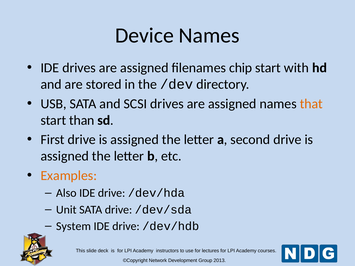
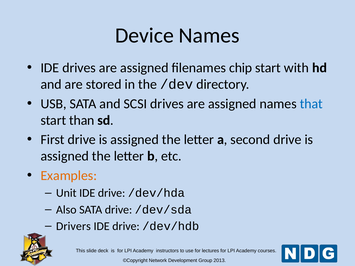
that colour: orange -> blue (311, 104)
Also: Also -> Unit (66, 193)
Unit: Unit -> Also (66, 210)
System: System -> Drivers (73, 226)
